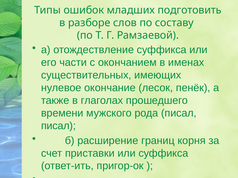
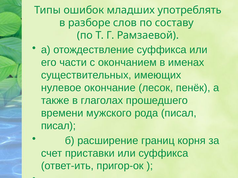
подготовить: подготовить -> употреблять (190, 10)
